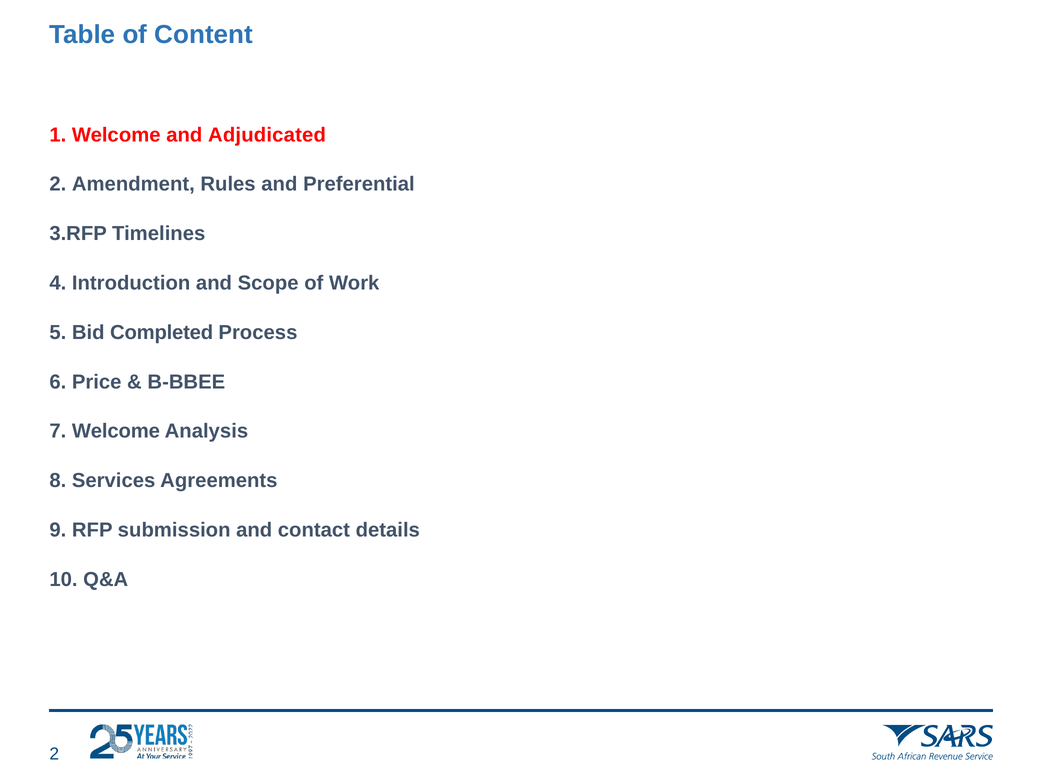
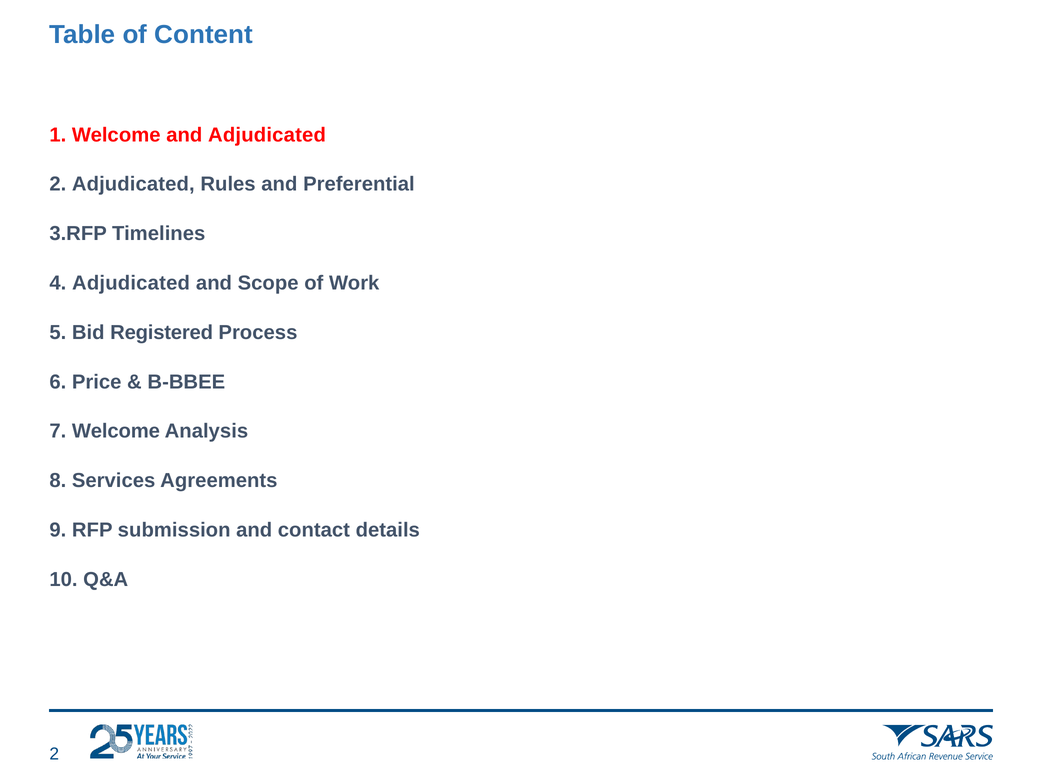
2 Amendment: Amendment -> Adjudicated (133, 184)
4 Introduction: Introduction -> Adjudicated (131, 283)
Completed: Completed -> Registered (162, 333)
